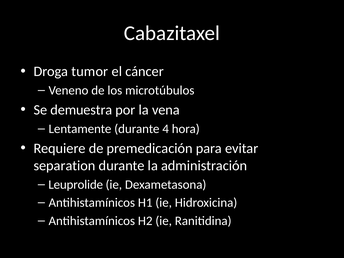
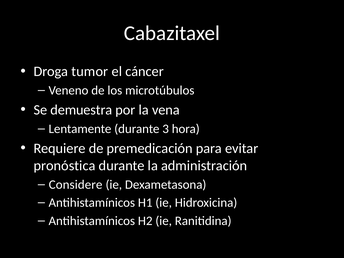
4: 4 -> 3 (166, 129)
separation: separation -> pronóstica (65, 166)
Leuprolide: Leuprolide -> Considere (76, 185)
